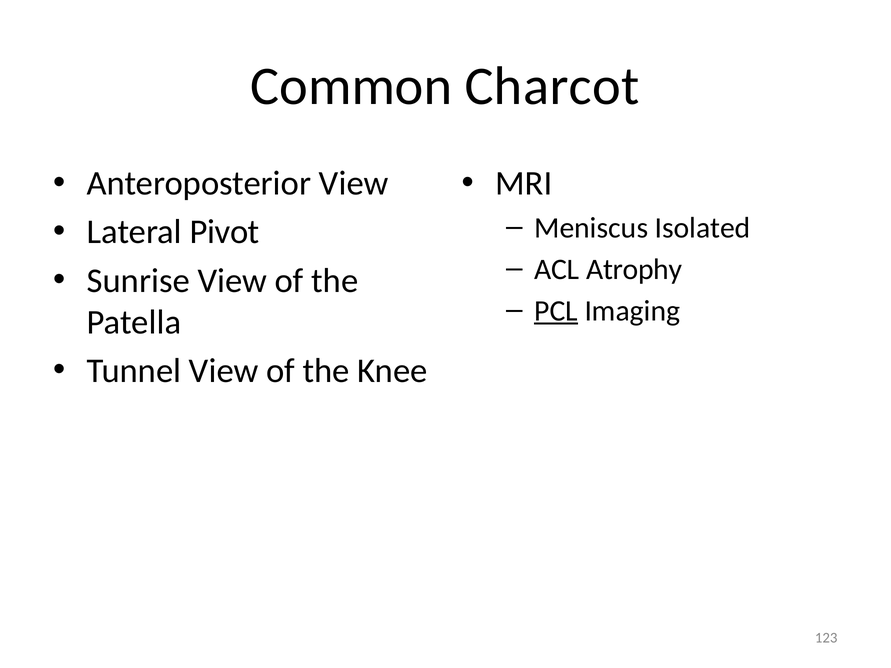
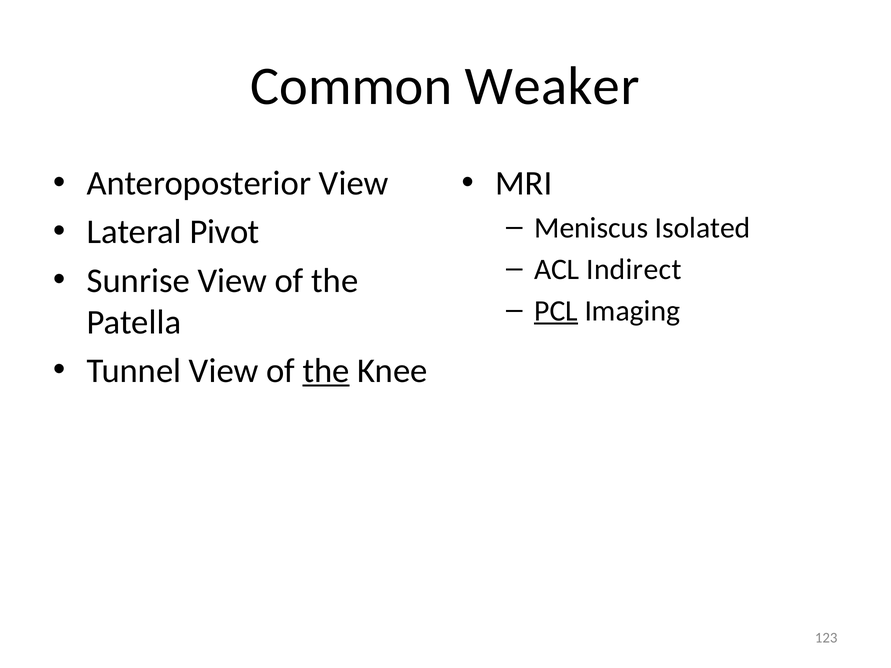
Charcot: Charcot -> Weaker (552, 86)
Atrophy: Atrophy -> Indirect (634, 269)
the underline: none -> present (326, 371)
